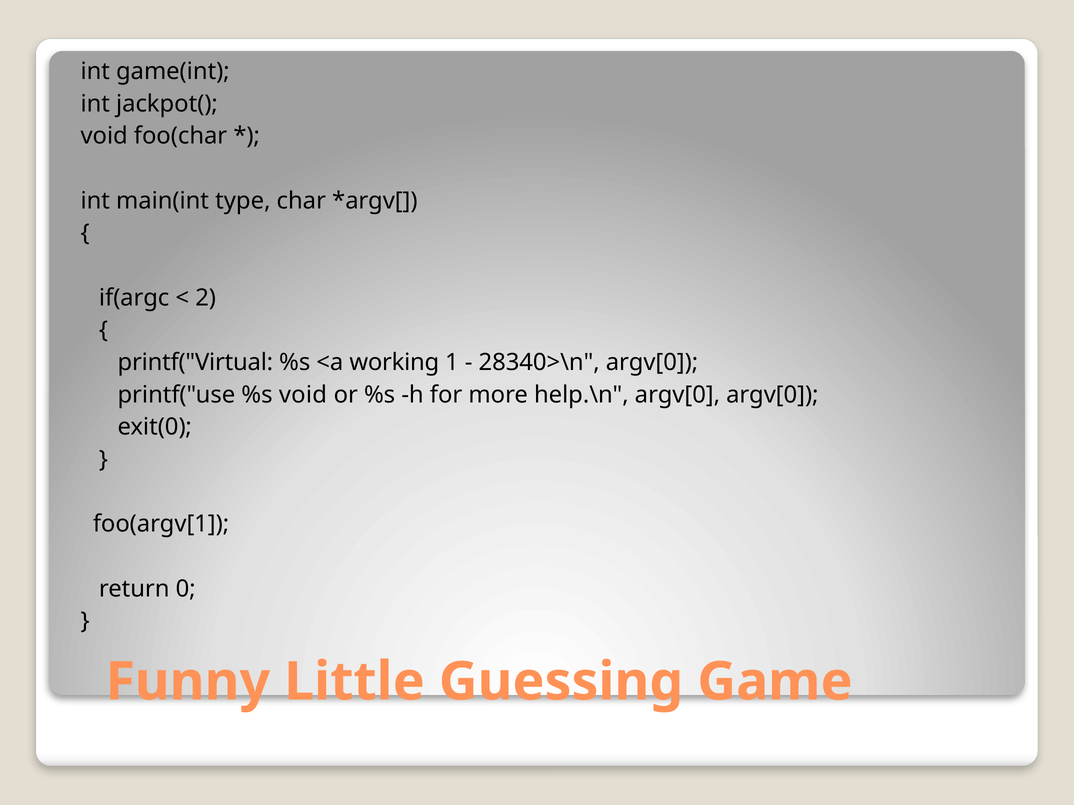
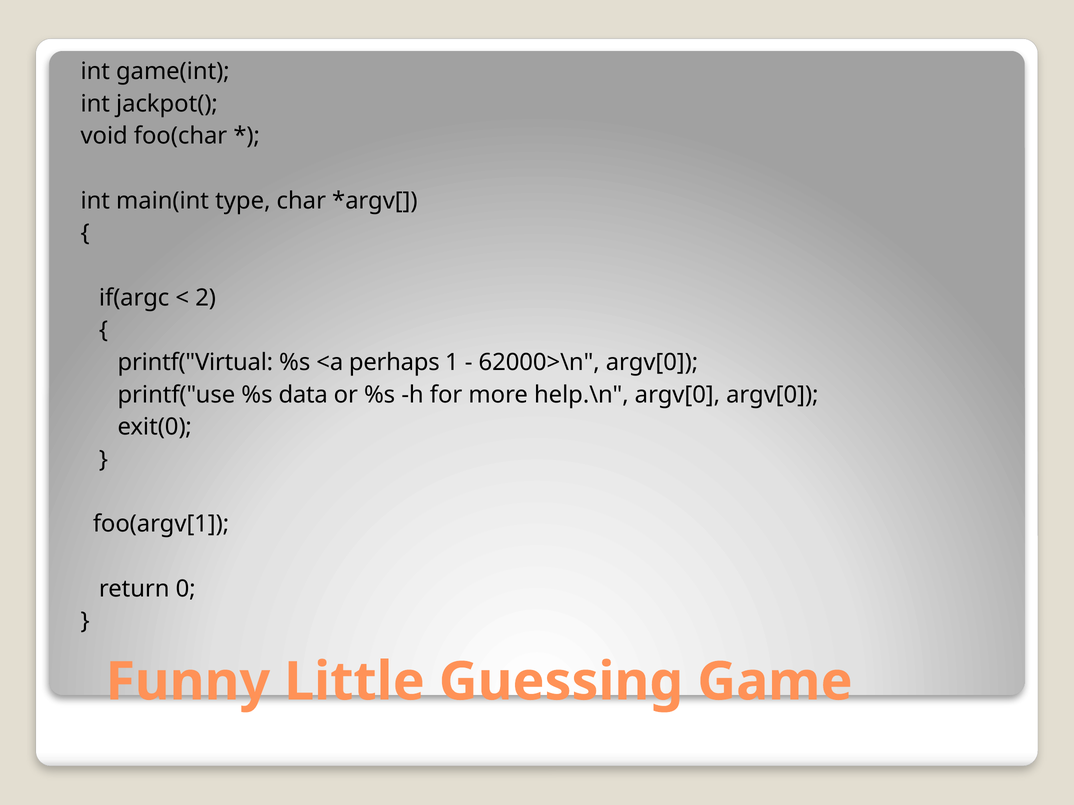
working: working -> perhaps (394, 363)
28340>\n: 28340>\n -> 62000>\n (539, 363)
%s void: void -> data (303, 395)
